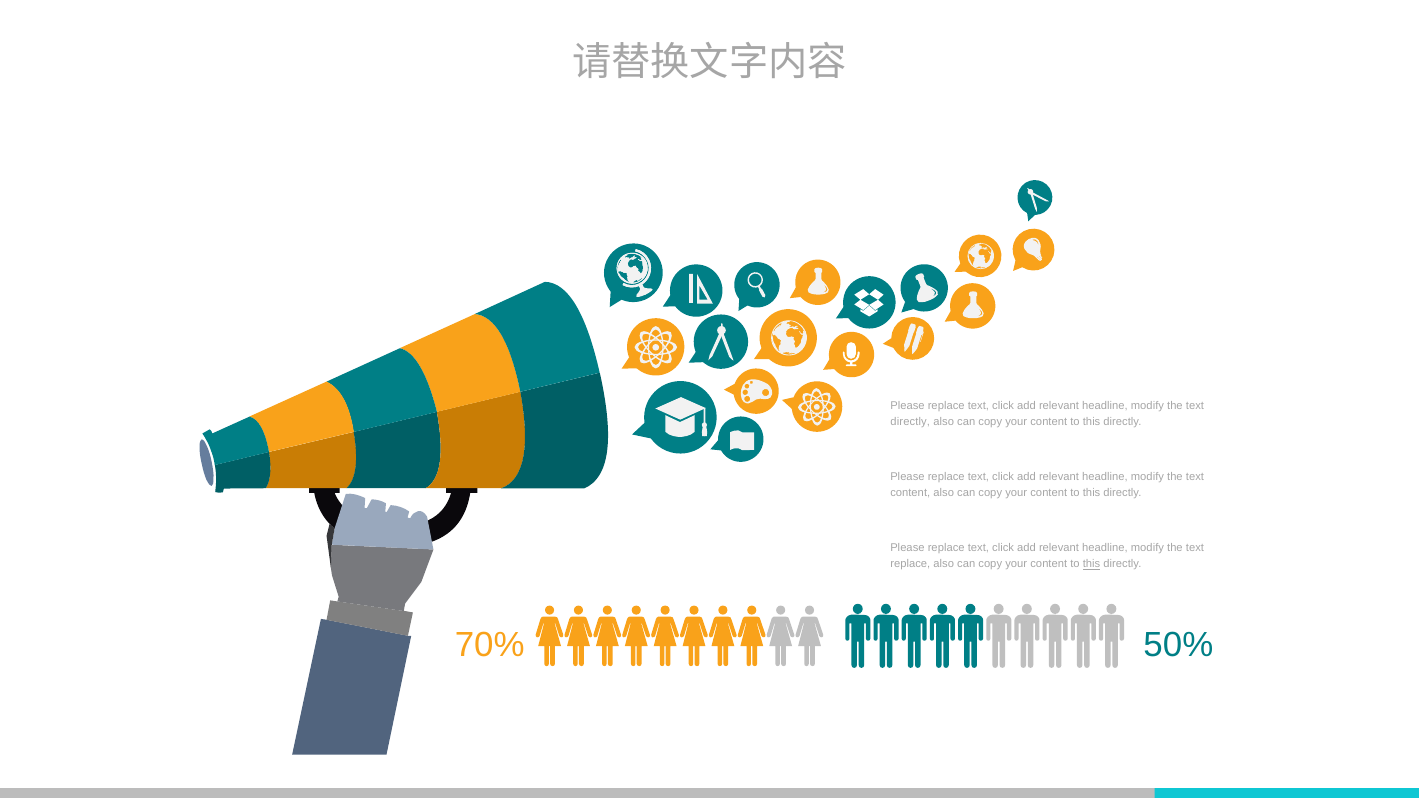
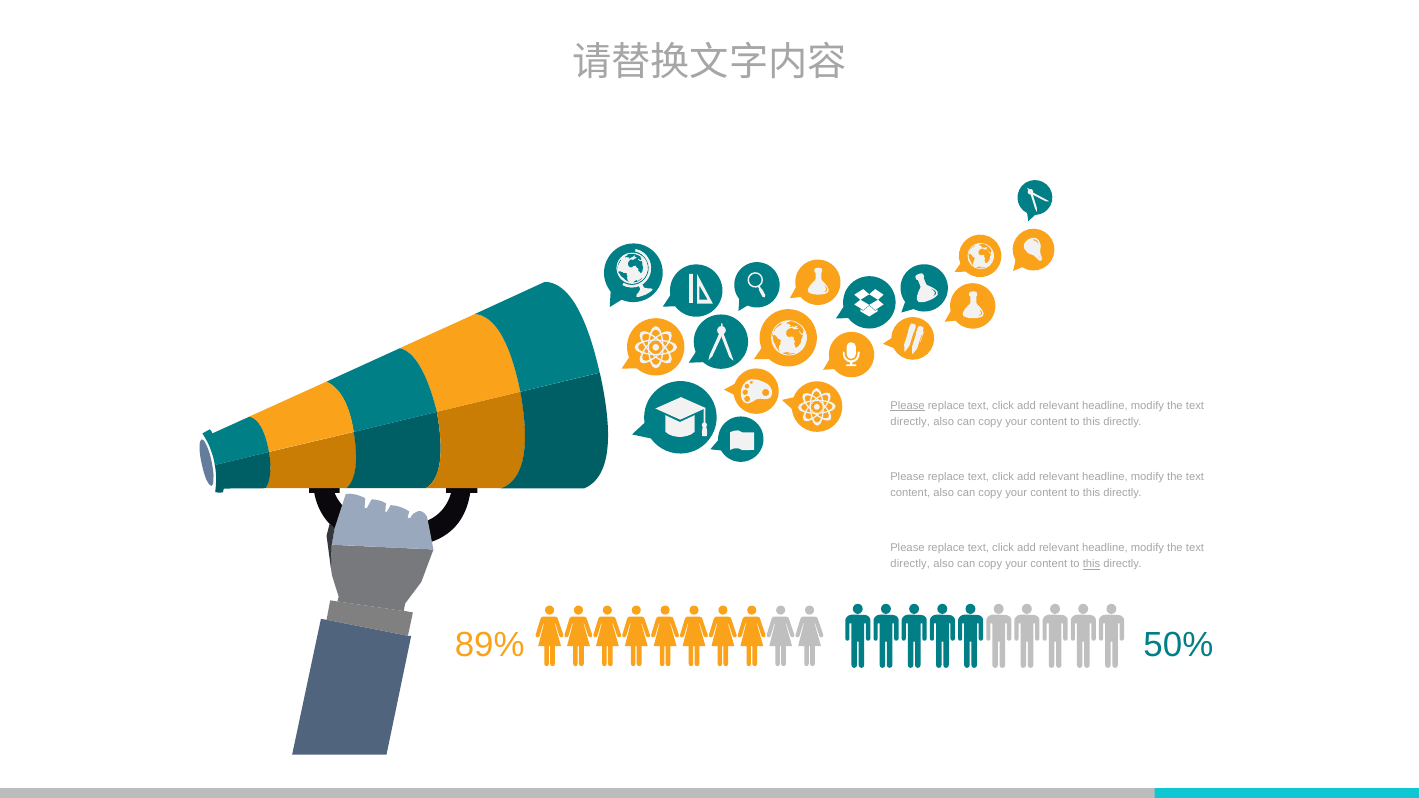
Please underline: none -> present (907, 405)
replace: replace -> directly (910, 564)
70%: 70% -> 89% (490, 645)
